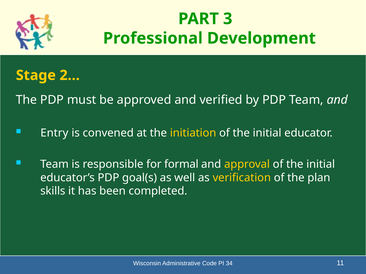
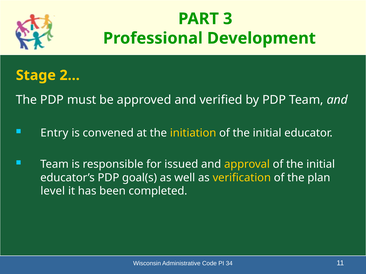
formal: formal -> issued (181, 165)
skills: skills -> level (53, 191)
